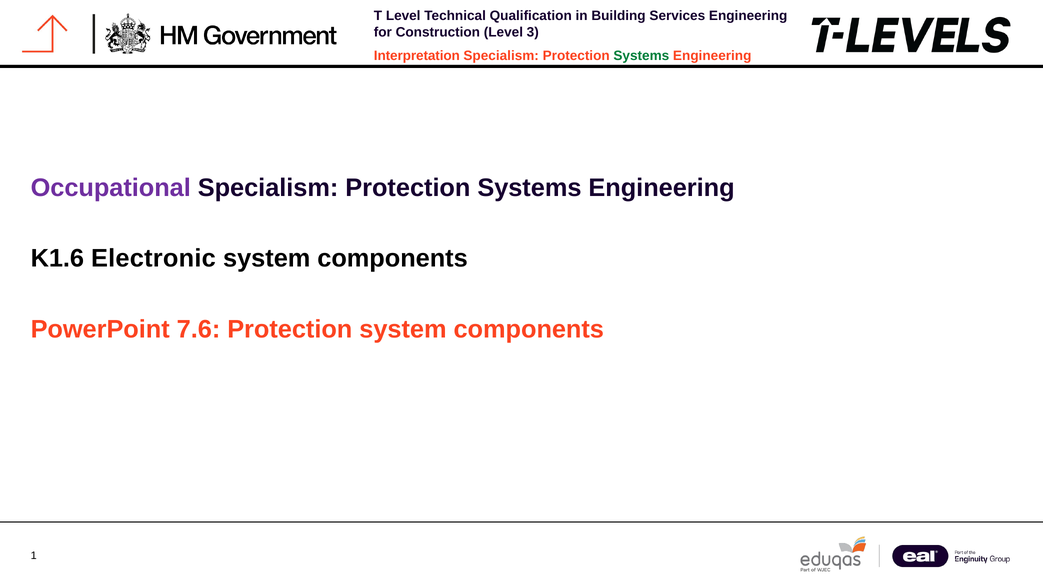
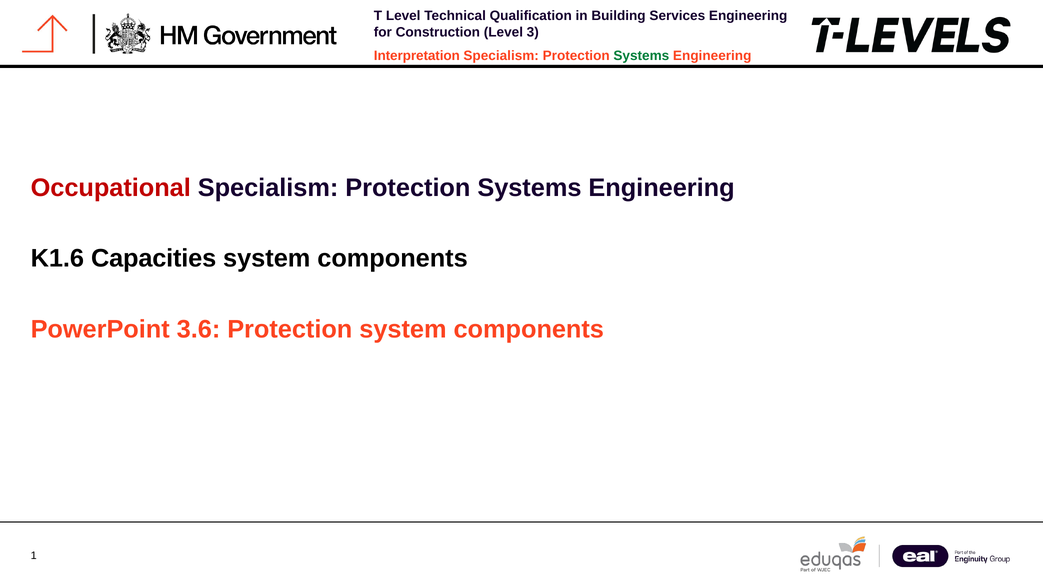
Occupational colour: purple -> red (111, 188)
Electronic: Electronic -> Capacities (154, 258)
7.6: 7.6 -> 3.6 (199, 329)
